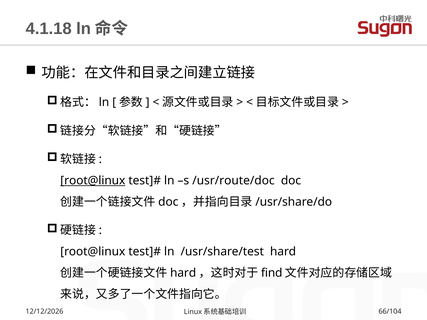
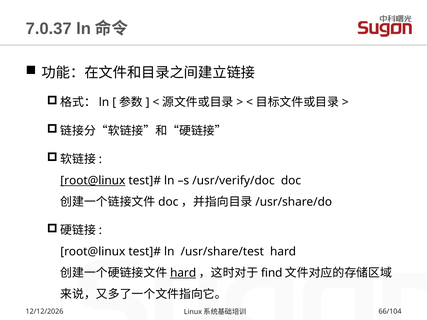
4.1.18: 4.1.18 -> 7.0.37 (49, 29)
/usr/route/doc: /usr/route/doc -> /usr/verify/doc (234, 181)
hard underline: none -> present (183, 273)
